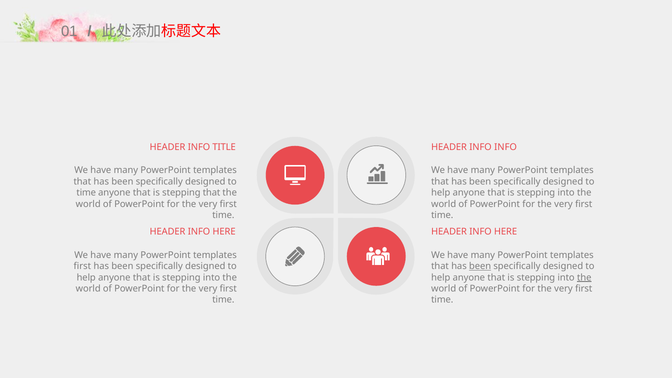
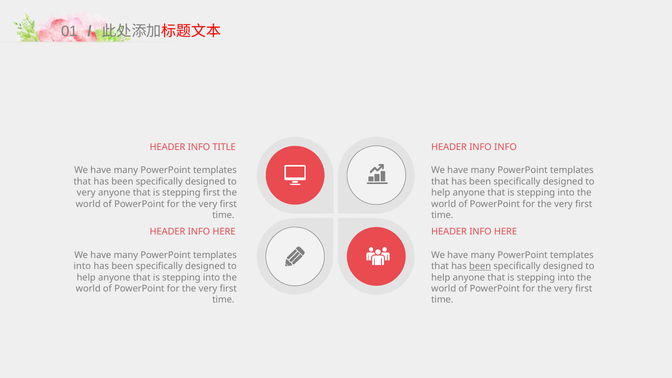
time: time -> very (86, 193)
stepping that: that -> first (212, 193)
first: first -> into (82, 266)
the underline: present -> none (584, 277)
